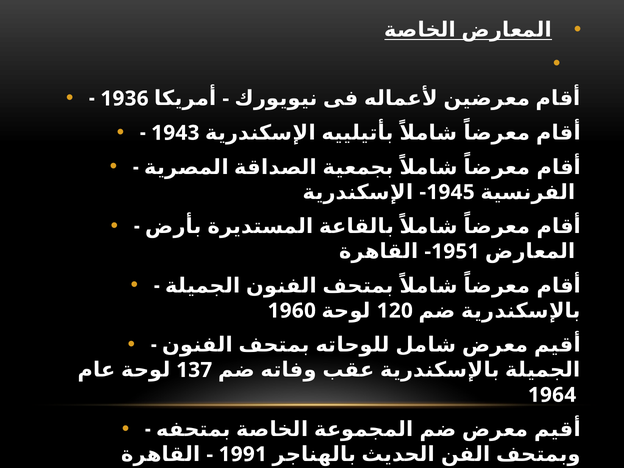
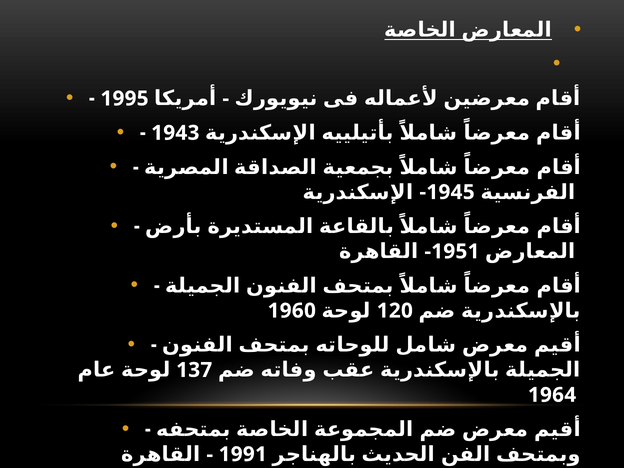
1936: 1936 -> 1995 (124, 99)
